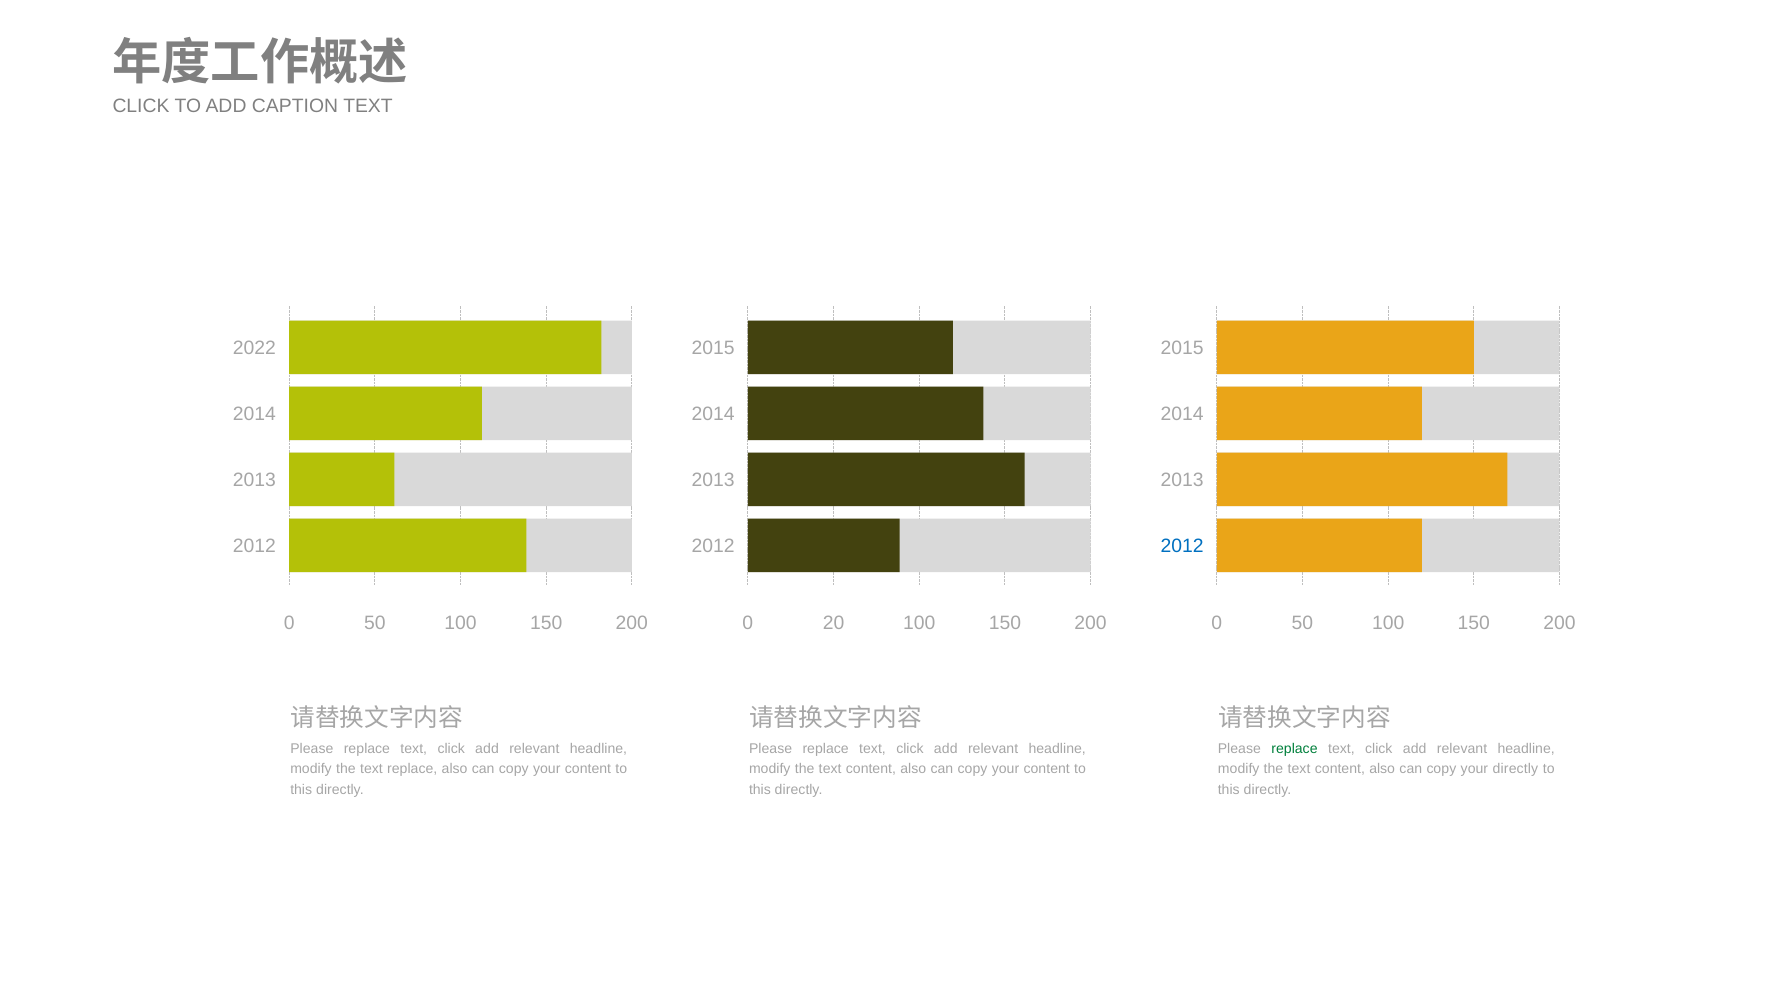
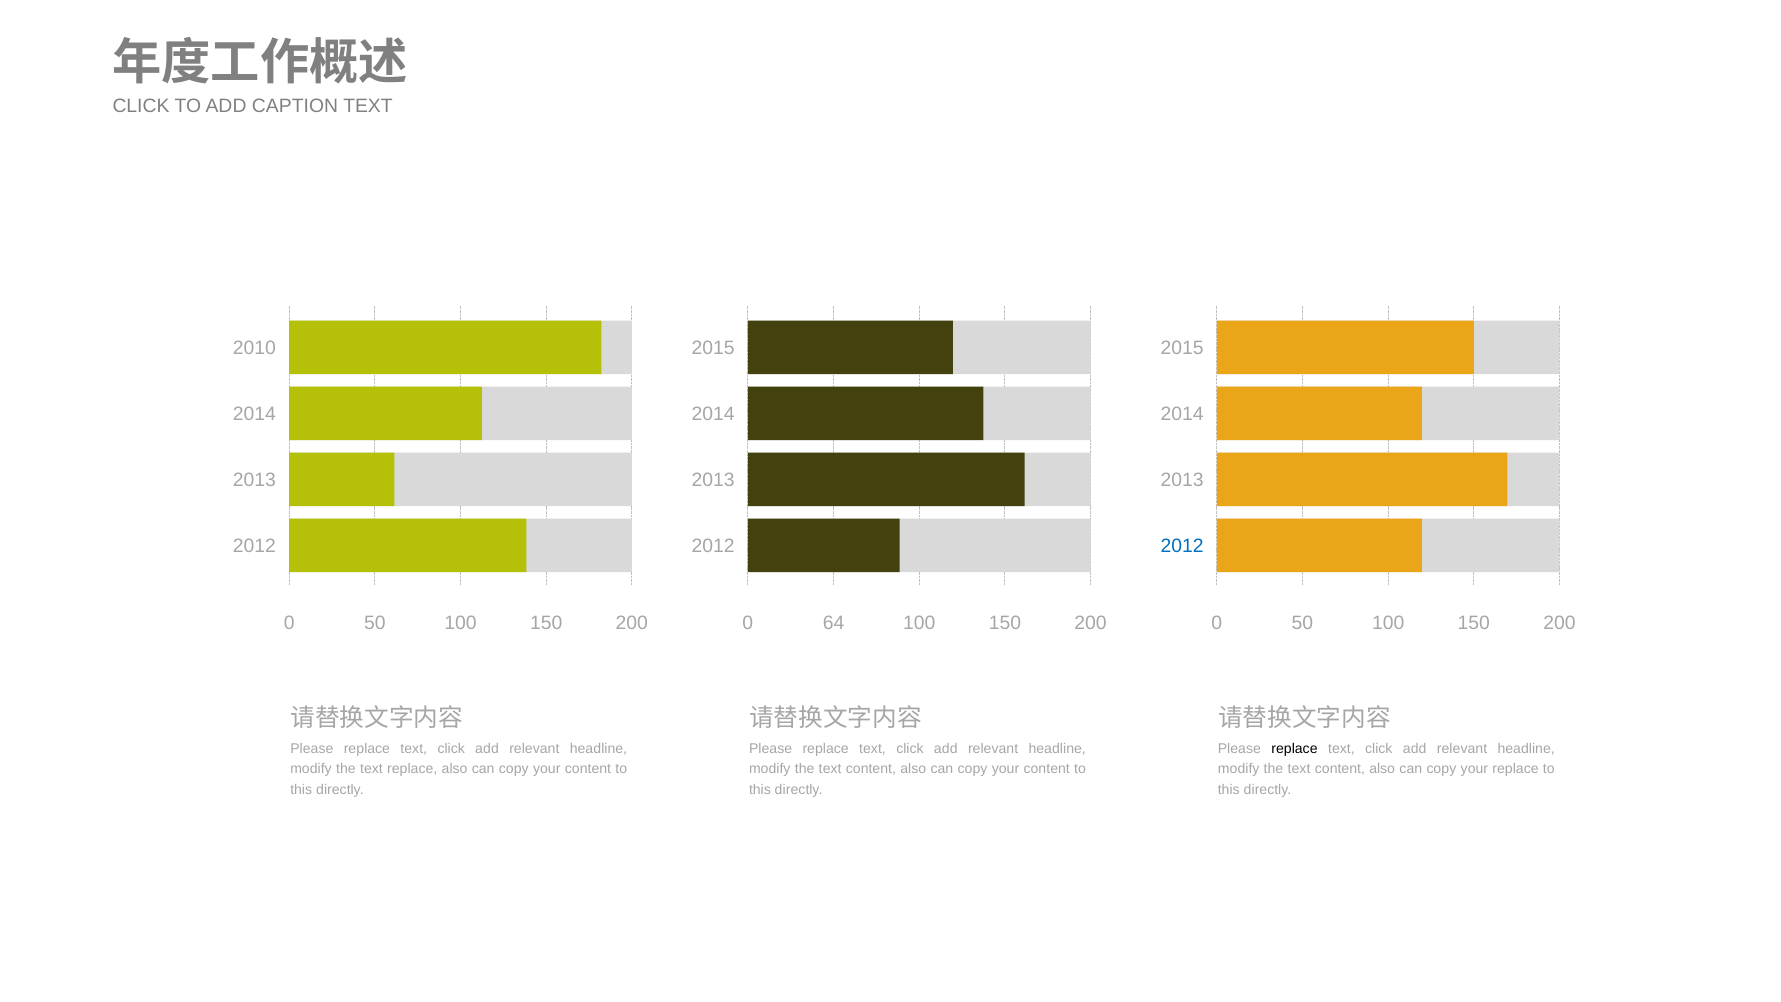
2022: 2022 -> 2010 (254, 348)
20: 20 -> 64 (834, 623)
replace colour: green -> black (1295, 749)
your directly: directly -> replace (1516, 769)
